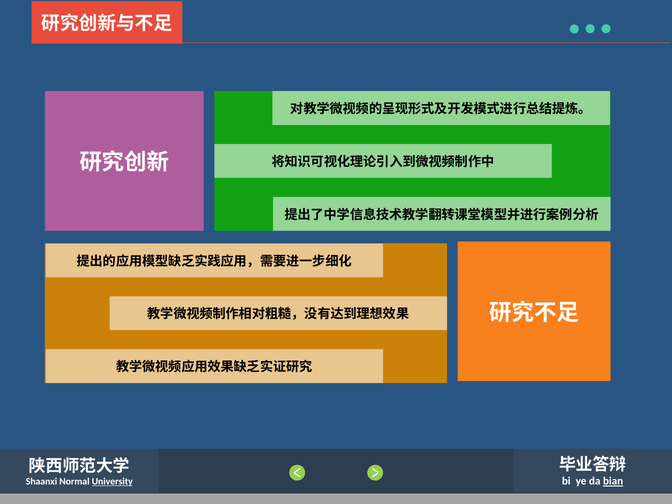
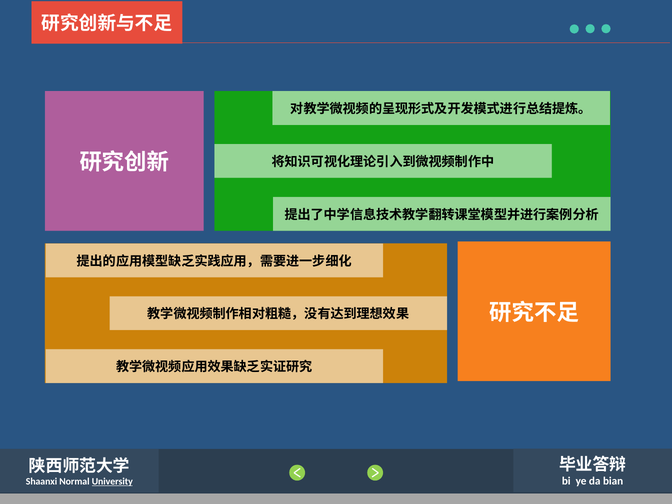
bian underline: present -> none (613, 481)
